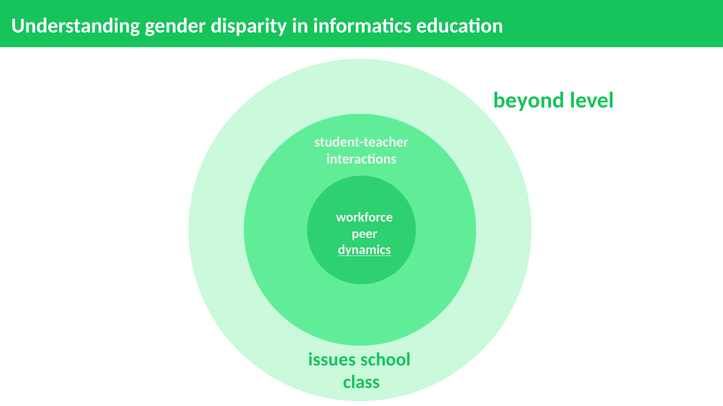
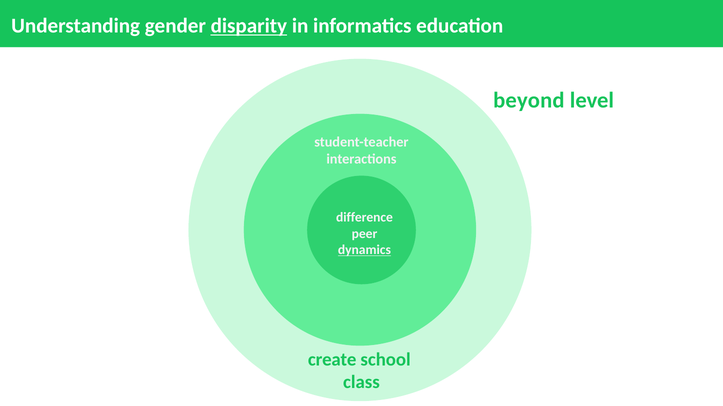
disparity underline: none -> present (249, 26)
workforce: workforce -> difference (364, 218)
issues: issues -> create (332, 360)
